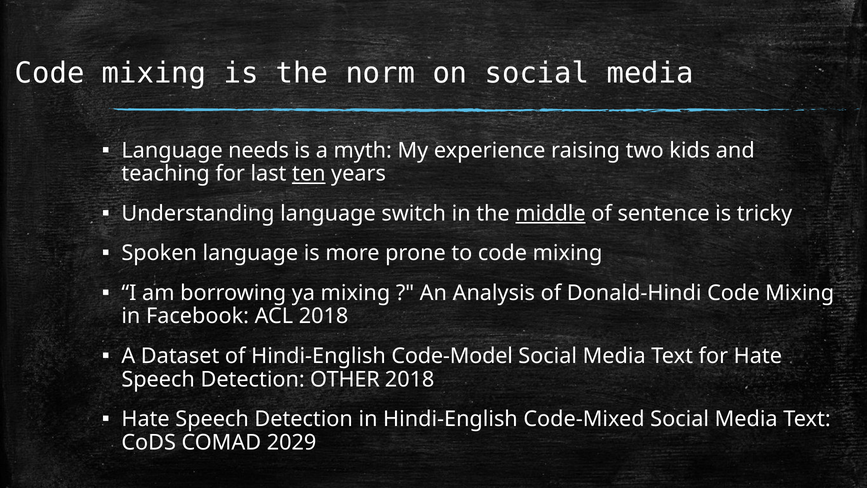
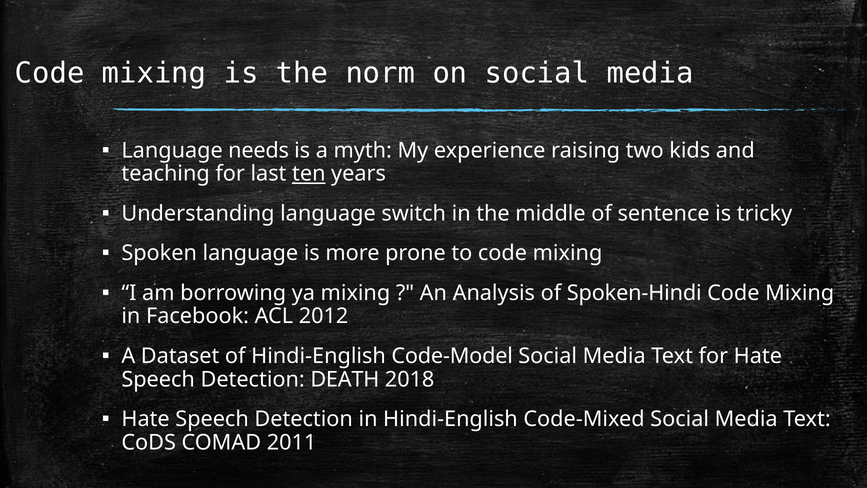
middle underline: present -> none (551, 213)
Donald-Hindi: Donald-Hindi -> Spoken-Hindi (634, 293)
ACL 2018: 2018 -> 2012 (324, 316)
OTHER: OTHER -> DEATH (345, 379)
2029: 2029 -> 2011 (292, 442)
